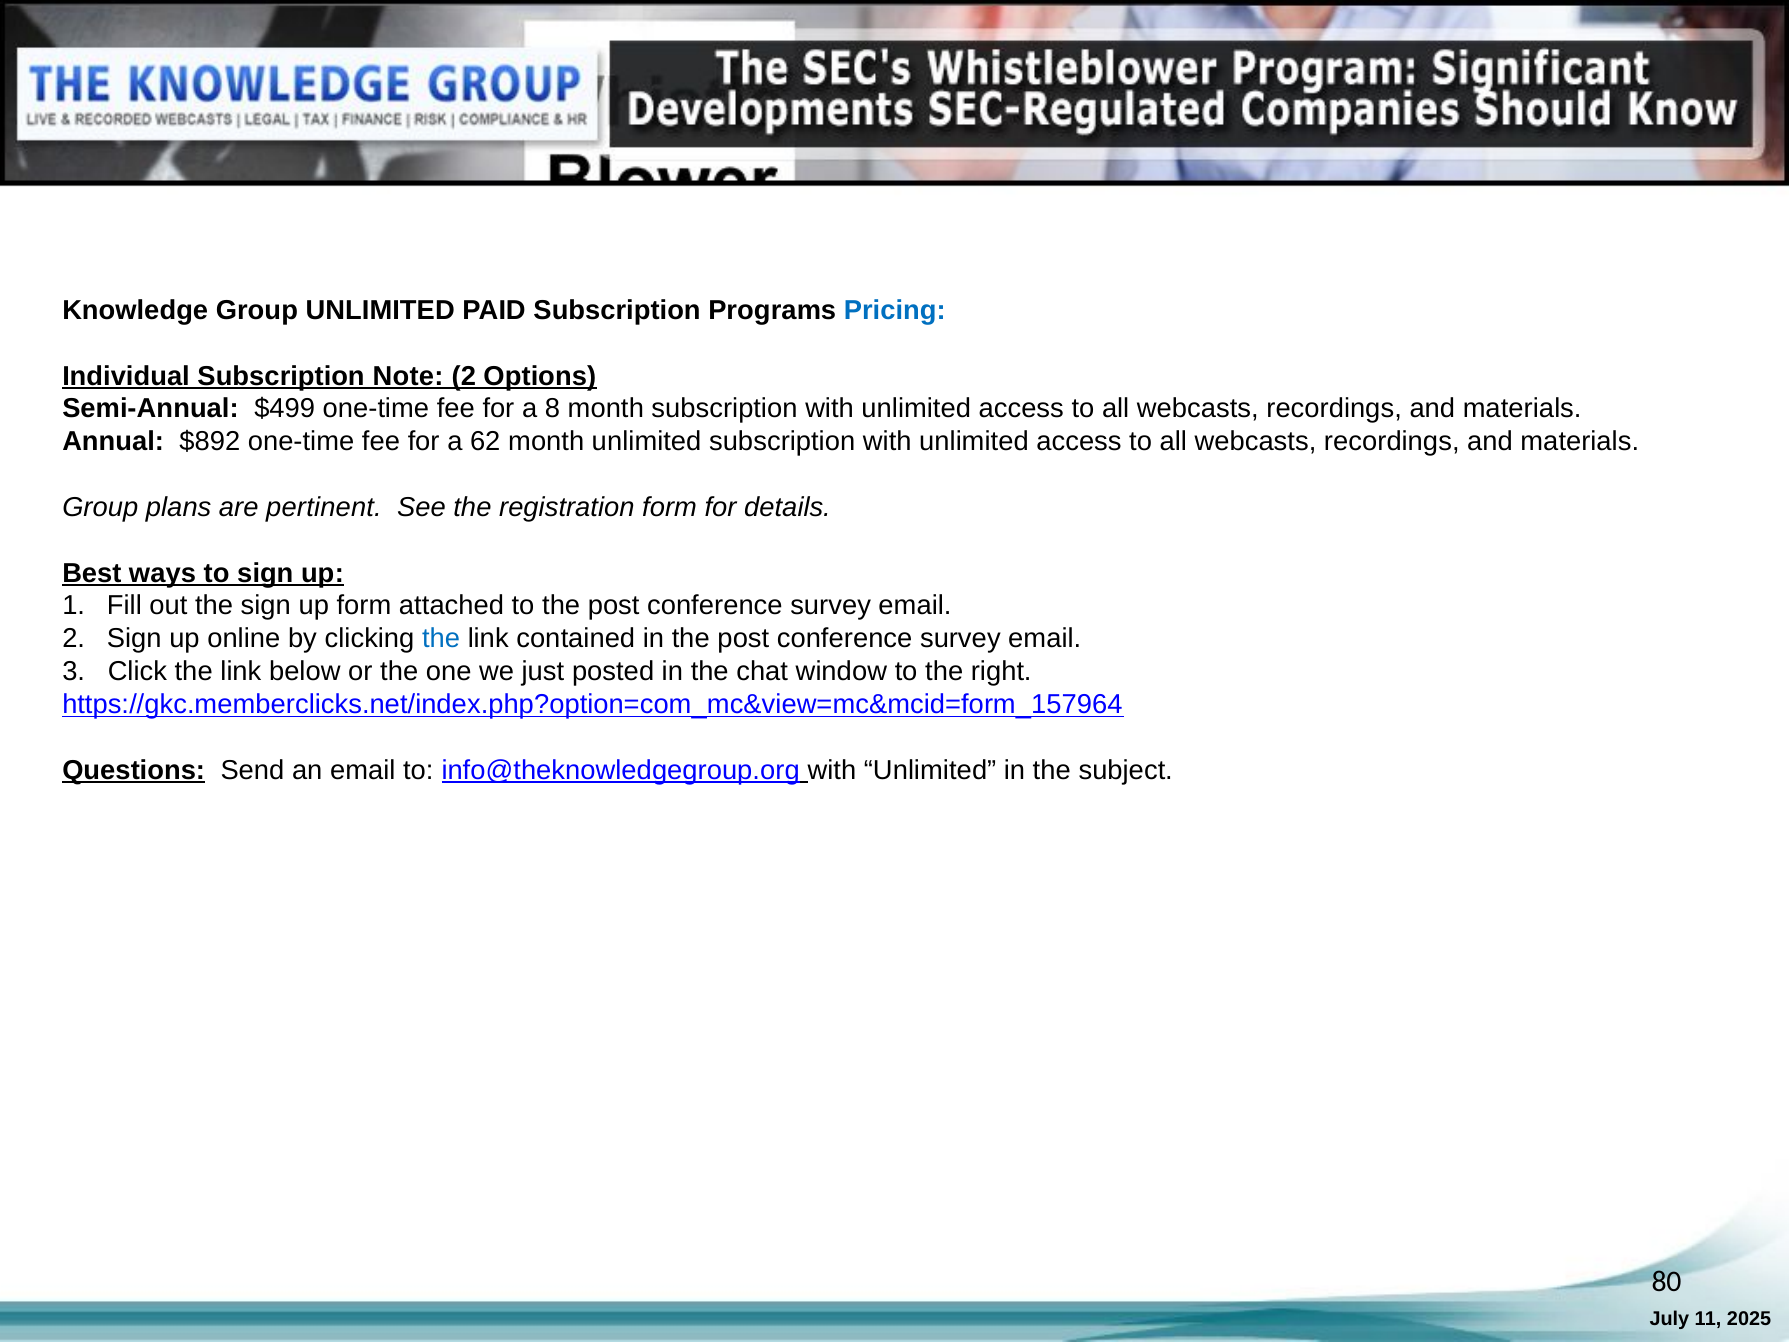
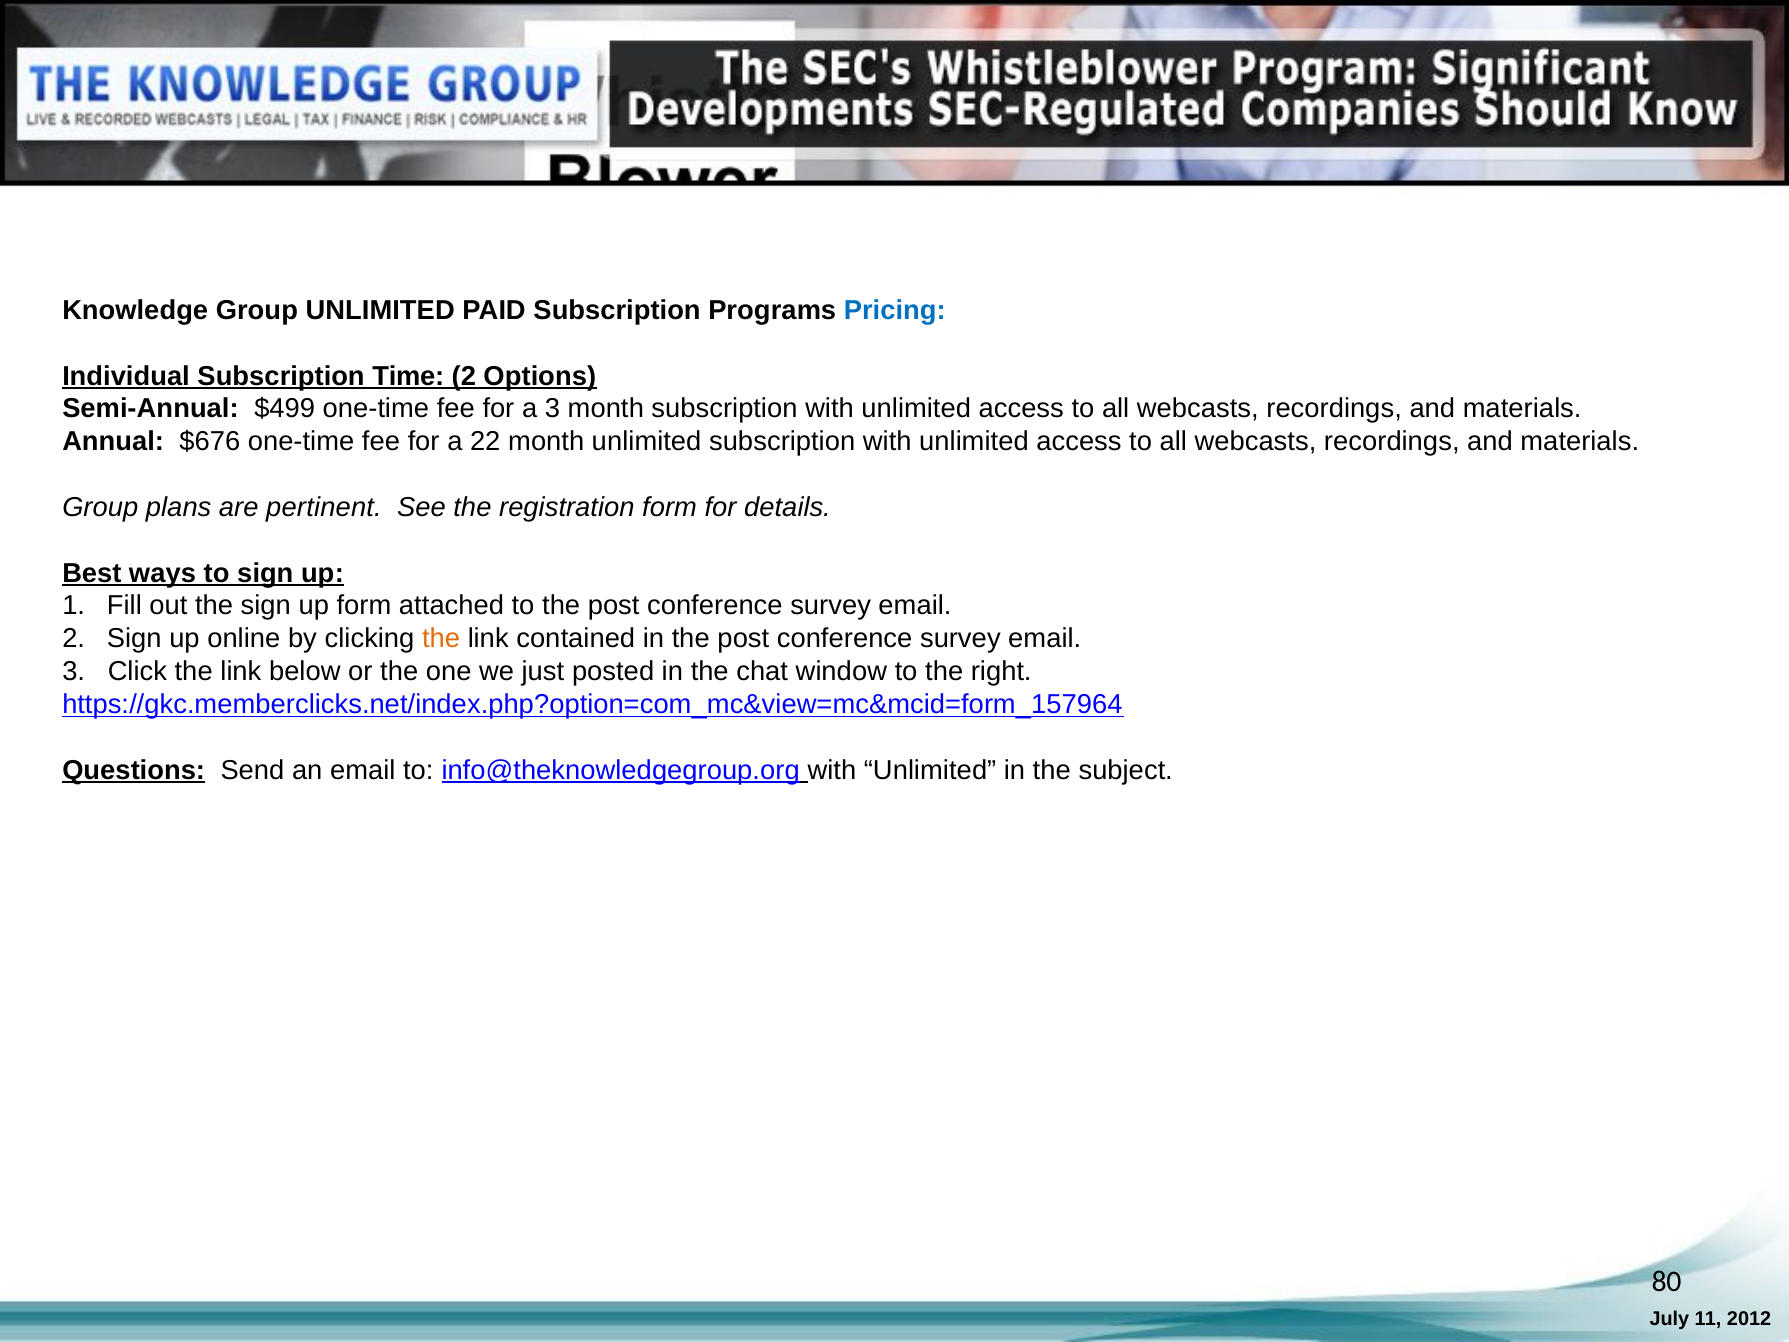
Note: Note -> Time (408, 376)
a 8: 8 -> 3 (552, 409)
$892: $892 -> $676 (210, 442)
62: 62 -> 22 (485, 442)
the colour: blue -> orange (441, 639)
2025: 2025 -> 2012 (1749, 1319)
